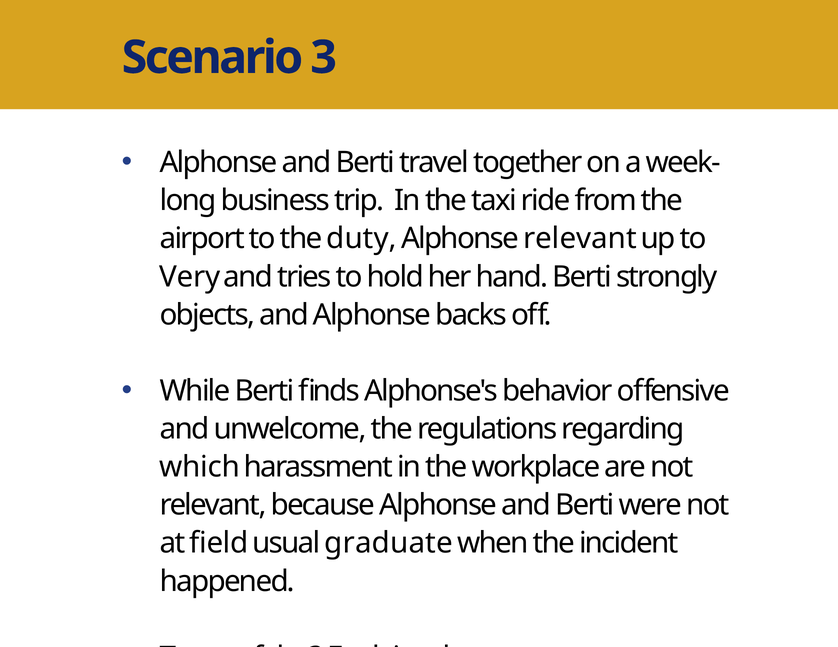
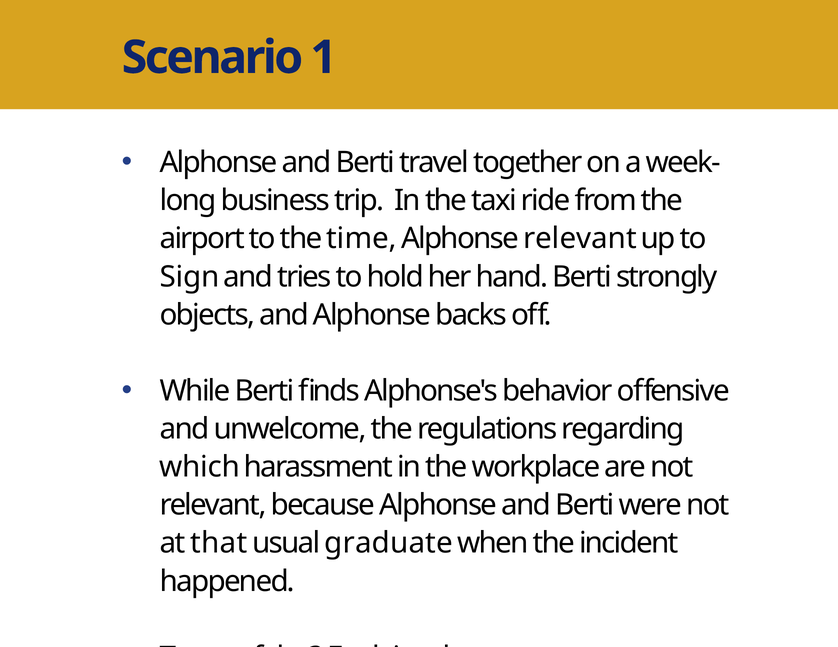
3: 3 -> 1 (324, 58)
duty: duty -> time (362, 239)
Very: Very -> Sign (190, 277)
field: field -> that (219, 544)
